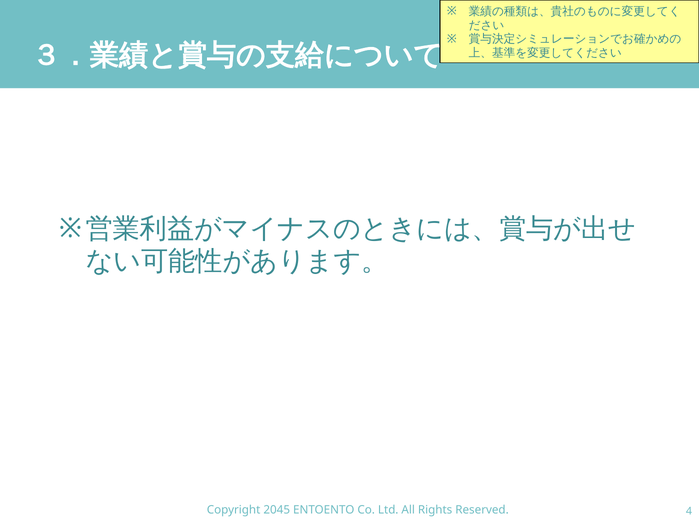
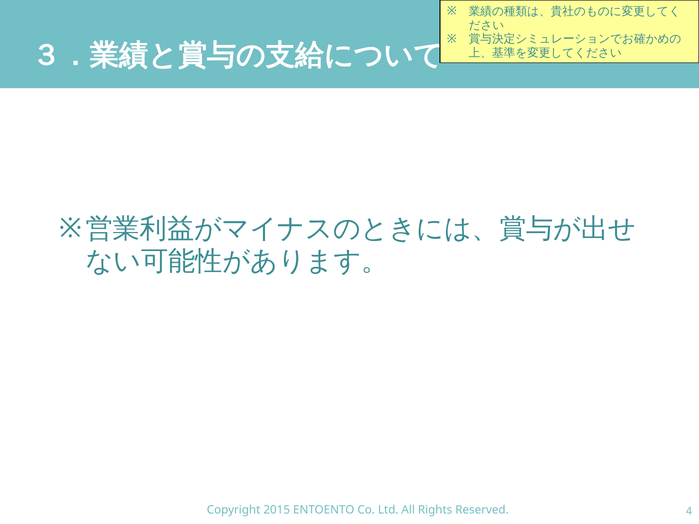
2045: 2045 -> 2015 (277, 510)
